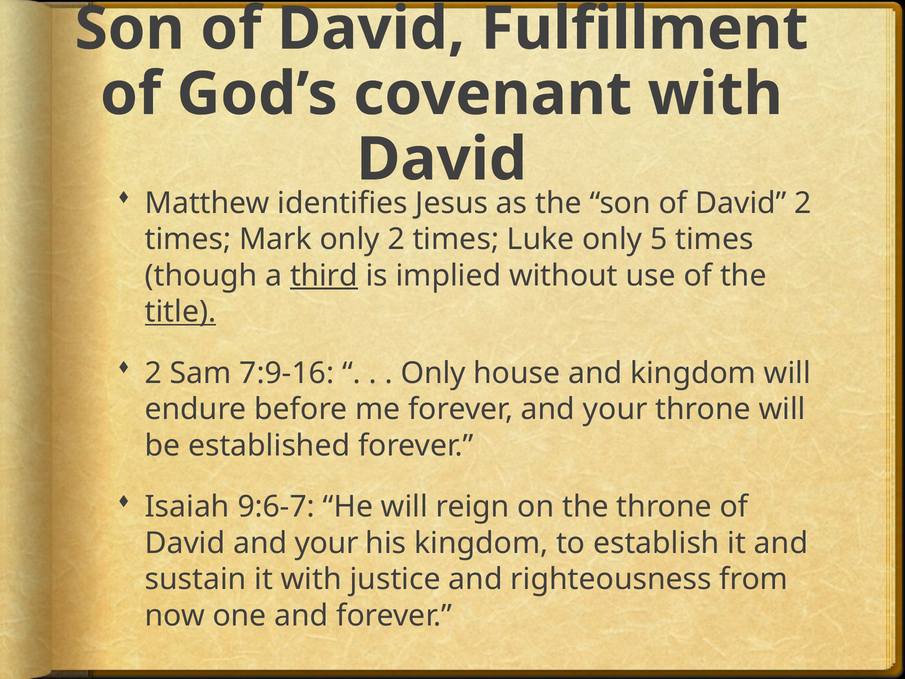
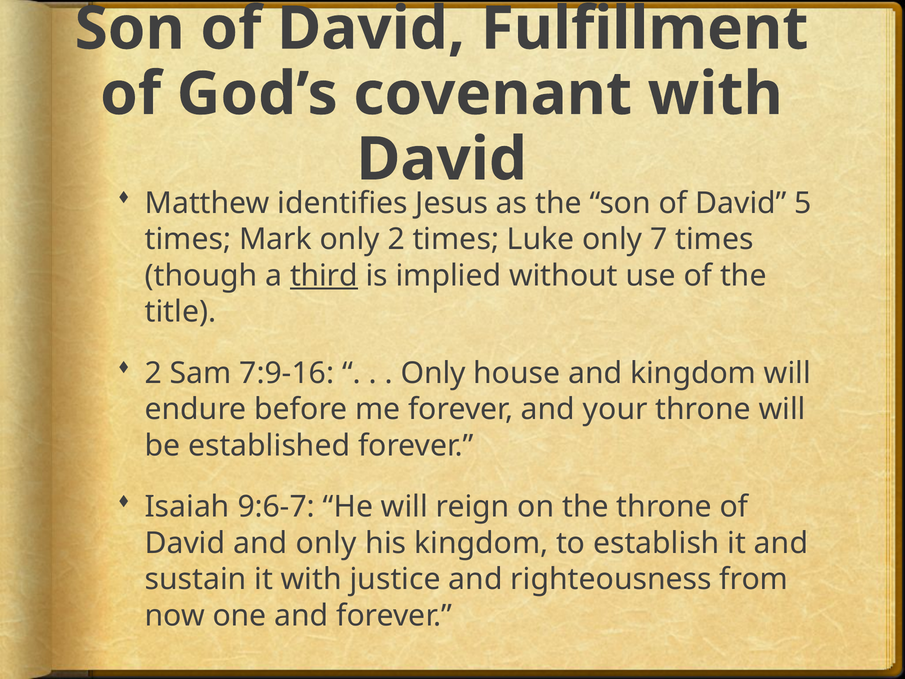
David 2: 2 -> 5 (803, 203)
5: 5 -> 7 (659, 239)
title underline: present -> none (181, 312)
David and your: your -> only (326, 543)
